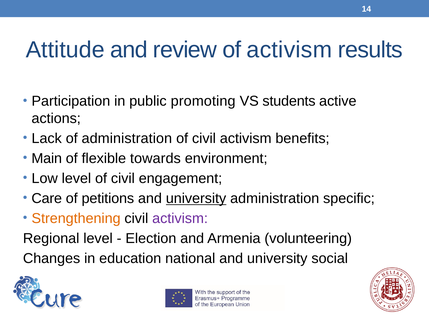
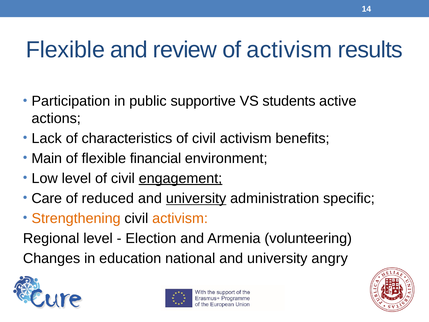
Attitude: Attitude -> Flexible (65, 50)
promoting: promoting -> supportive (203, 101)
of administration: administration -> characteristics (127, 138)
towards: towards -> financial (156, 158)
engagement underline: none -> present (180, 178)
petitions: petitions -> reduced (108, 198)
activism colour: purple -> orange (180, 218)
social: social -> angry (330, 258)
